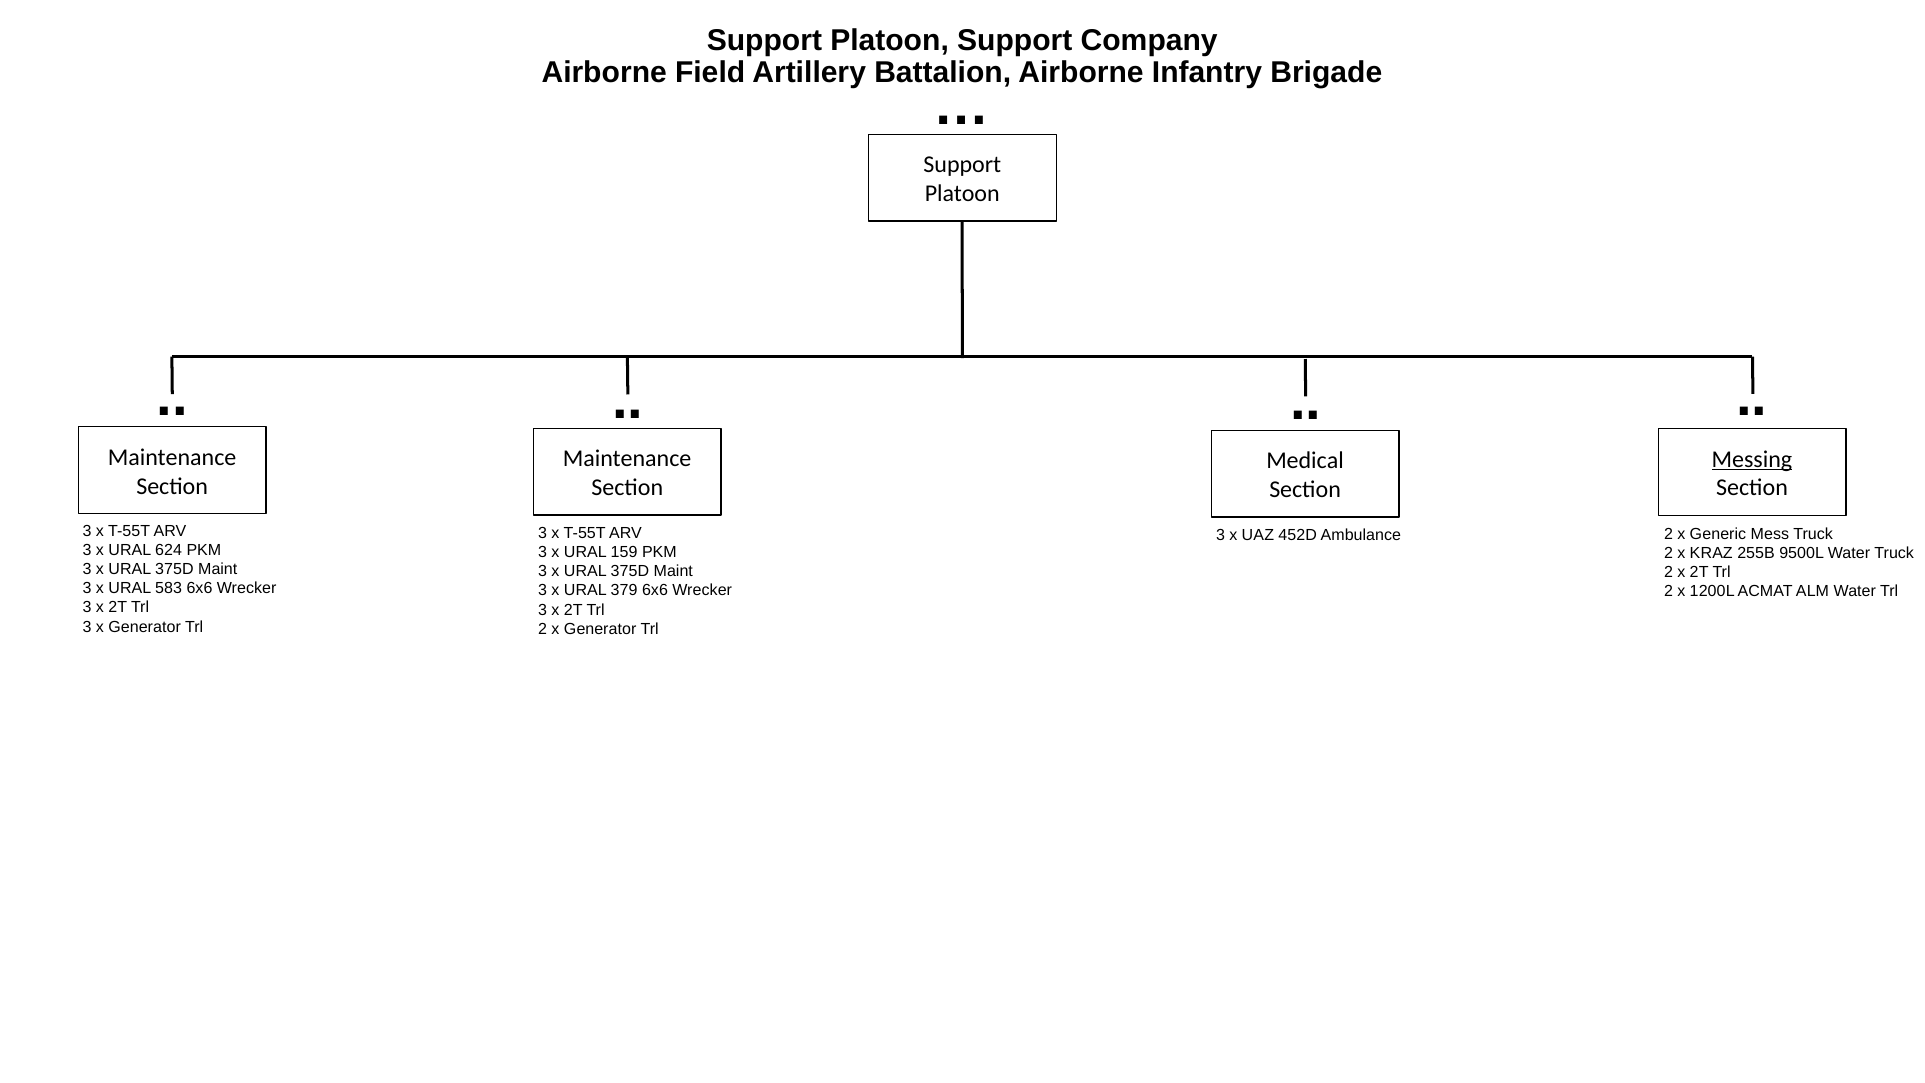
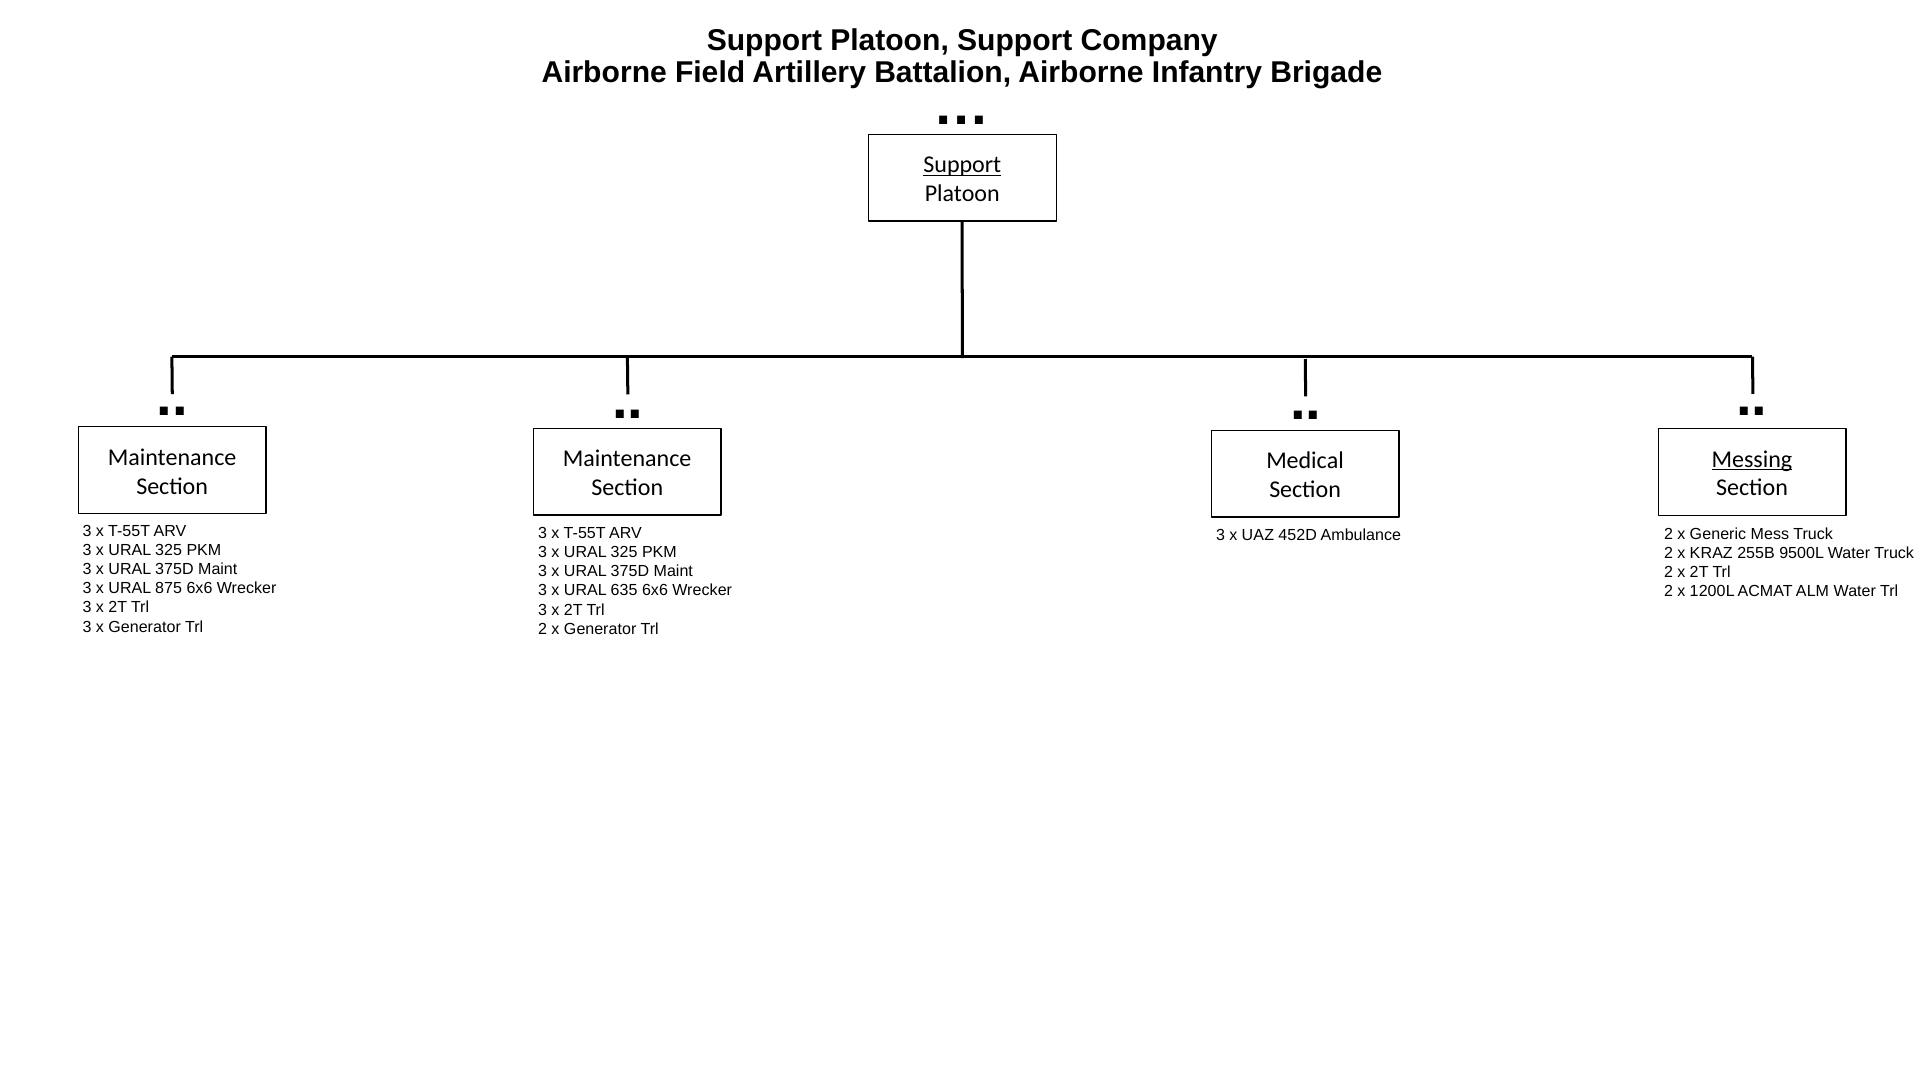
Support underline: none -> present (962, 165)
624: 624 -> 325 (169, 550)
159: 159 -> 325 (624, 552)
583: 583 -> 875 (169, 588)
379: 379 -> 635 (624, 591)
